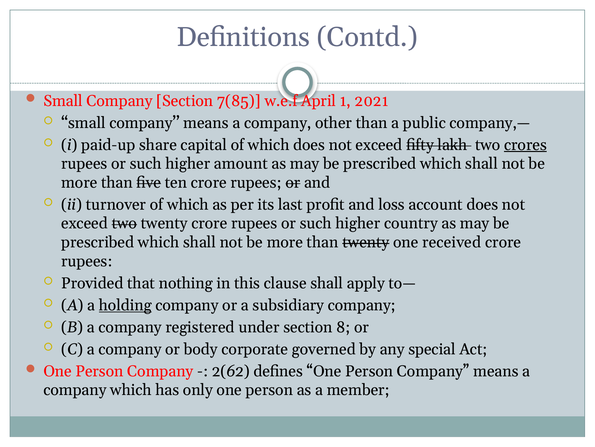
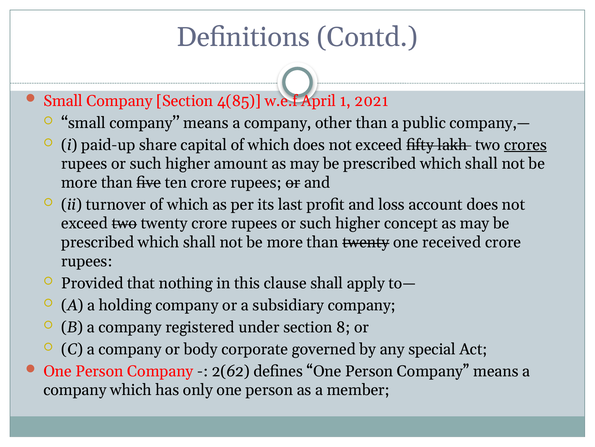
7(85: 7(85 -> 4(85 (239, 101)
country: country -> concept (411, 223)
holding underline: present -> none (125, 305)
